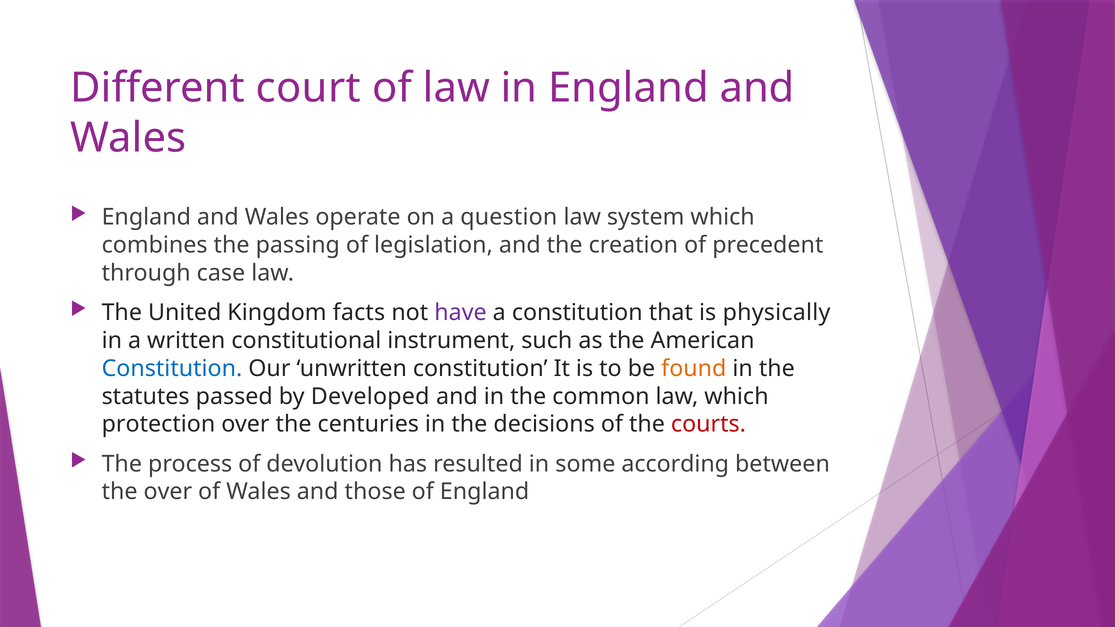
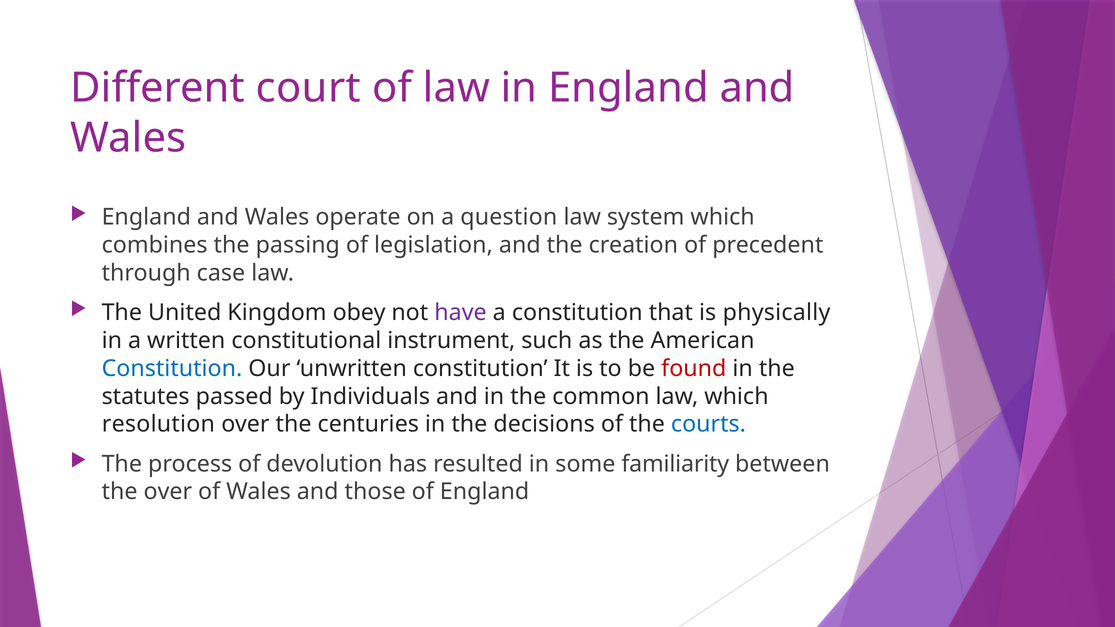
facts: facts -> obey (359, 313)
found colour: orange -> red (694, 369)
Developed: Developed -> Individuals (370, 397)
protection: protection -> resolution (158, 424)
courts colour: red -> blue (708, 424)
according: according -> familiarity (675, 464)
